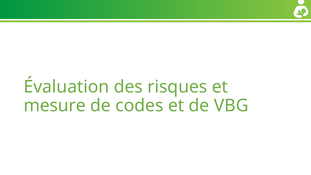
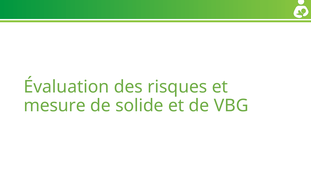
codes: codes -> solide (139, 106)
